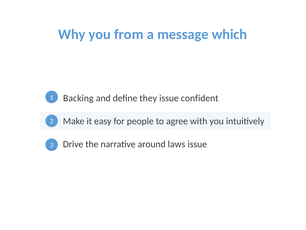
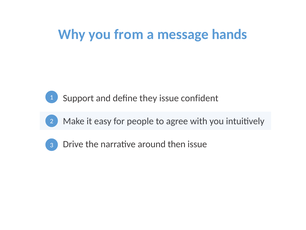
which: which -> hands (229, 34)
Backing: Backing -> Support (78, 98)
laws: laws -> then (177, 144)
